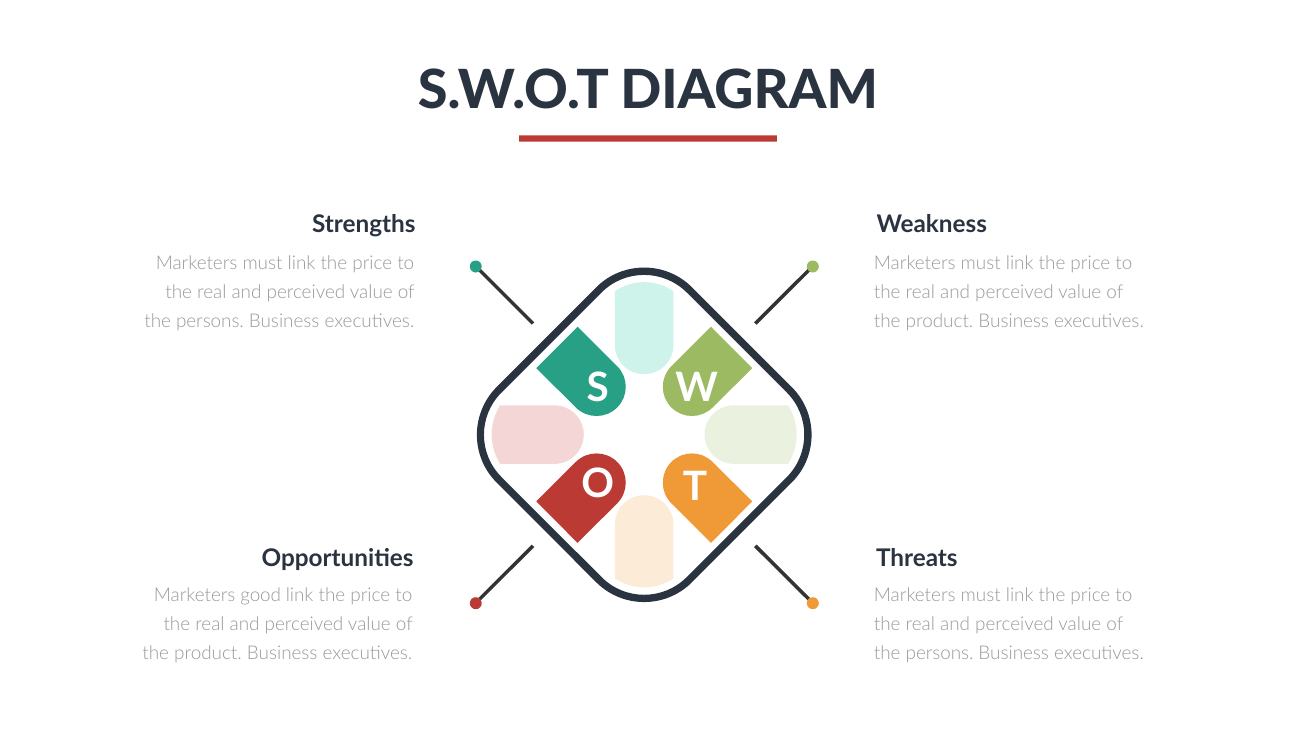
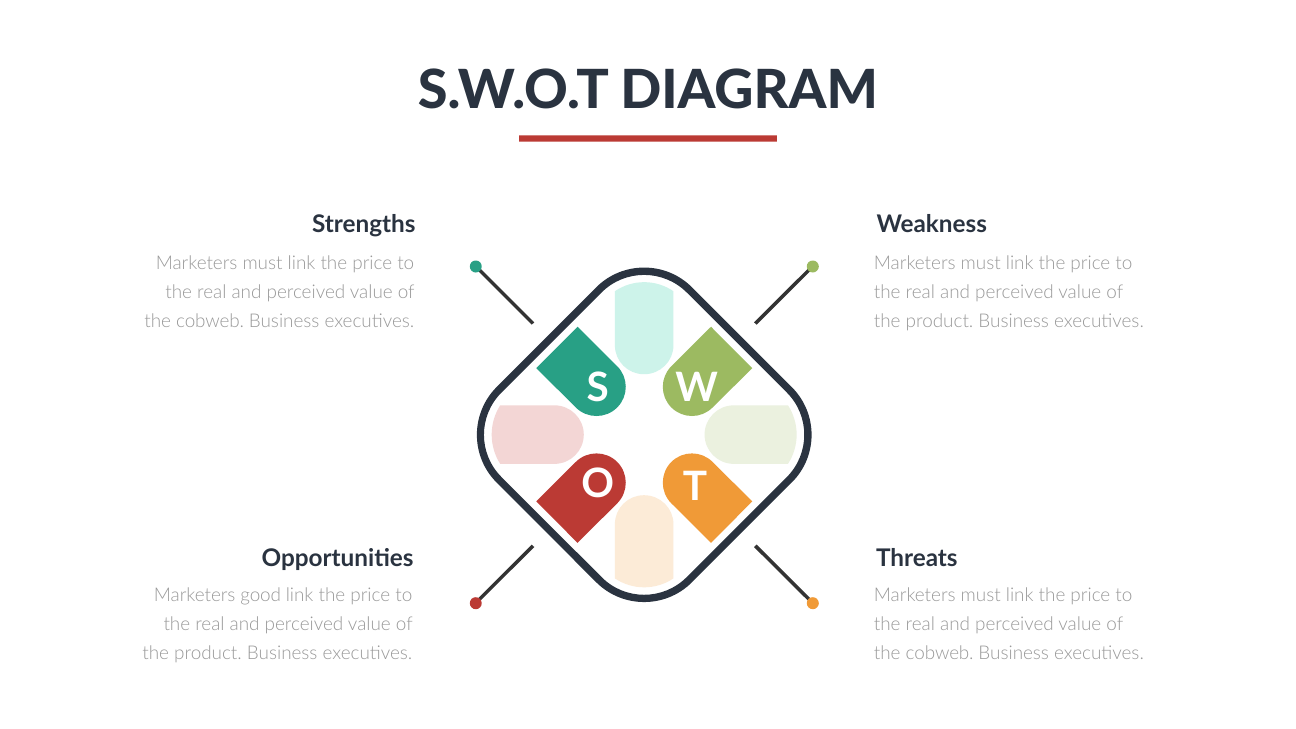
persons: persons -> cobweb (210, 321)
persons: persons -> cobweb (940, 654)
